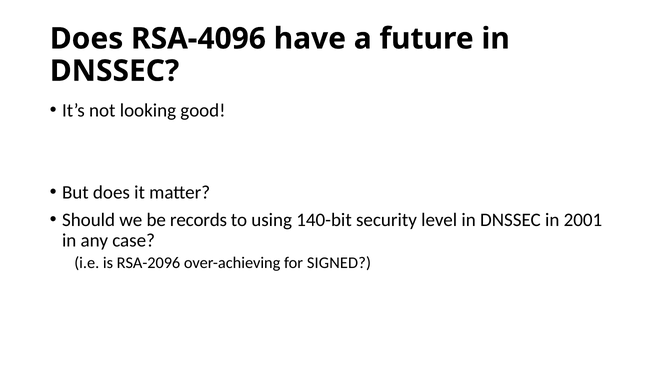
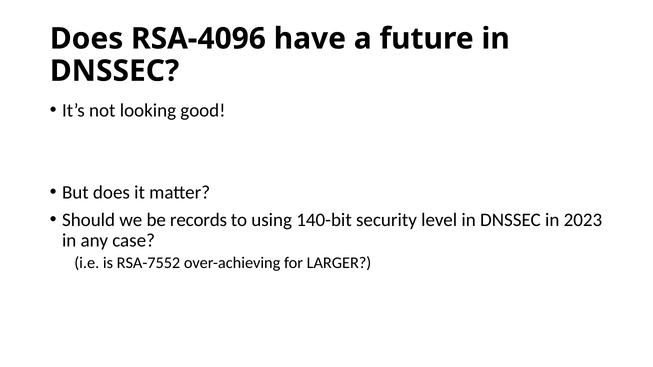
2001: 2001 -> 2023 (583, 220)
RSA-2096: RSA-2096 -> RSA-7552 (148, 263)
SIGNED: SIGNED -> LARGER (339, 263)
